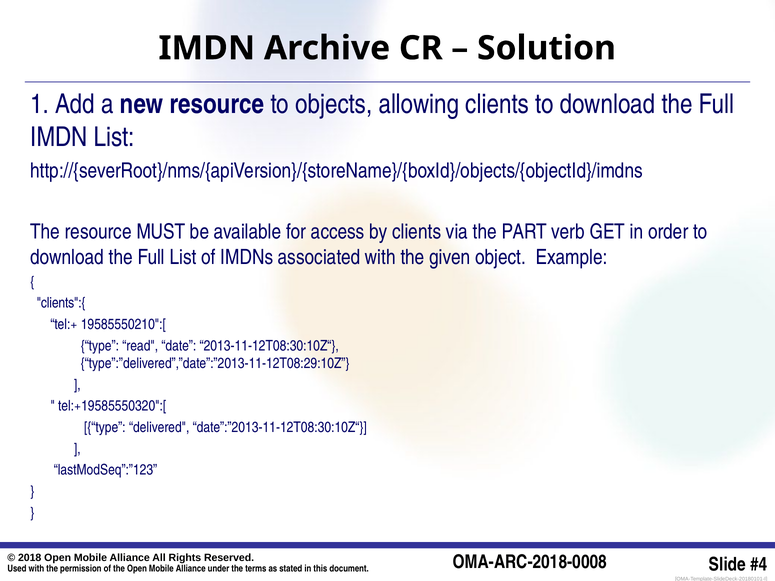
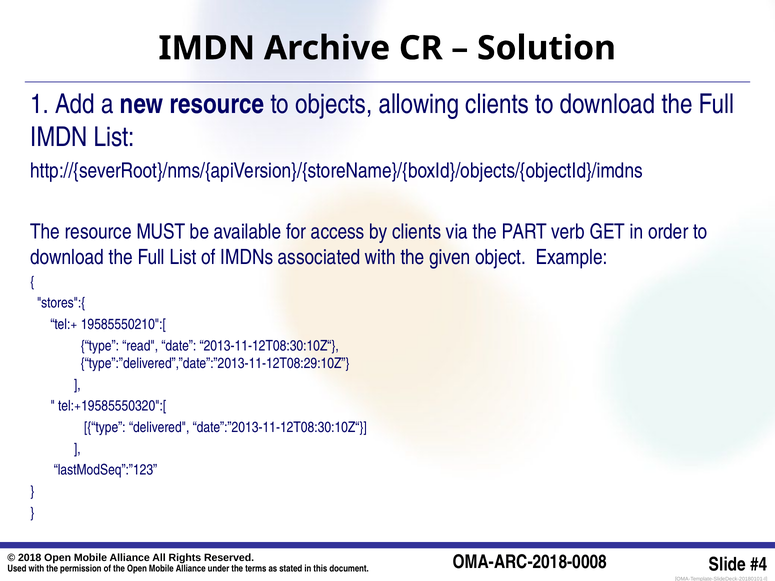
clients":{: clients":{ -> stores":{ (61, 303)
